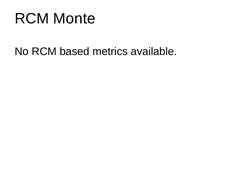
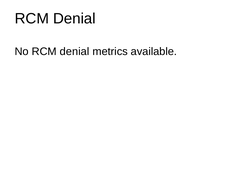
Monte: Monte -> Denial (74, 19)
No RCM based: based -> denial (75, 52)
